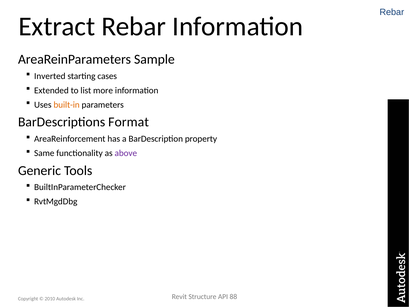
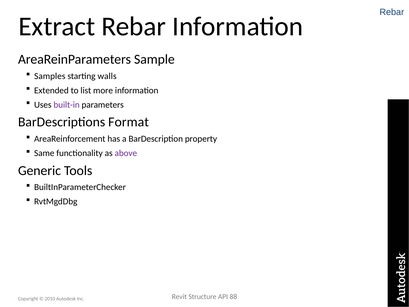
Inverted: Inverted -> Samples (50, 76)
cases: cases -> walls (107, 76)
built-in colour: orange -> purple (67, 105)
